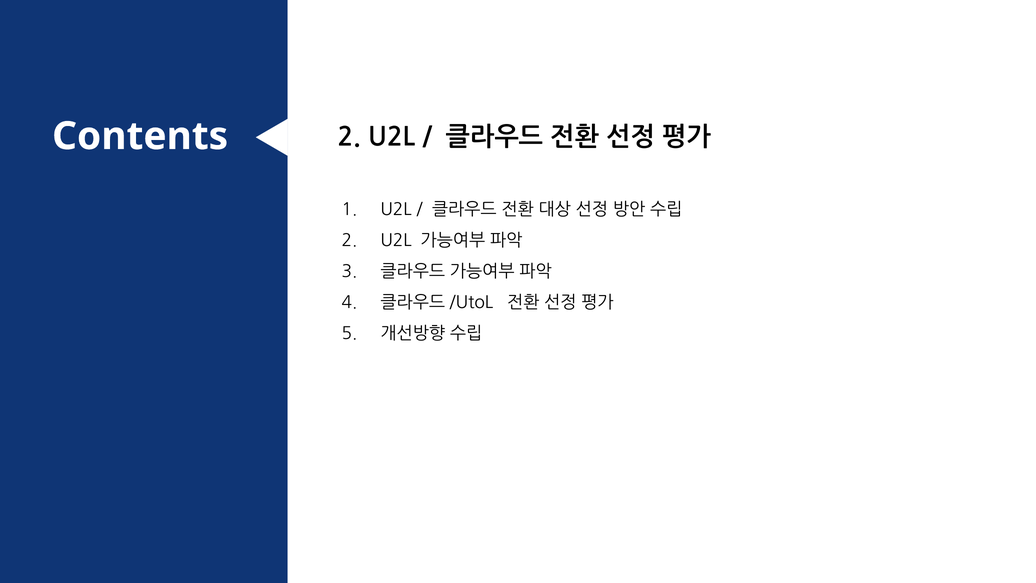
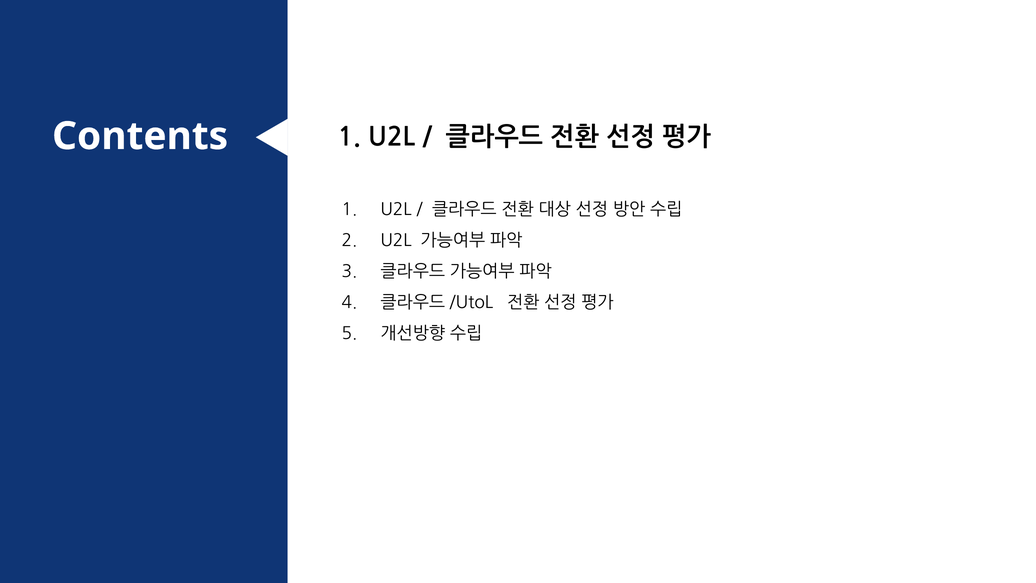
2: 2 -> 1 (349, 137)
